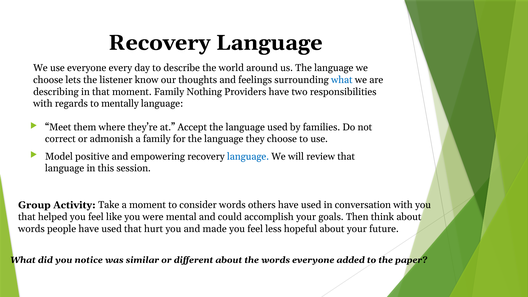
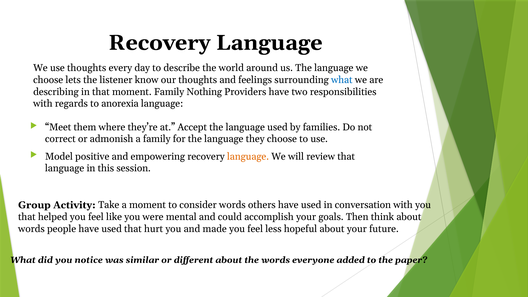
use everyone: everyone -> thoughts (87, 68)
mentally: mentally -> anorexia (120, 104)
language colour: blue -> orange (248, 156)
